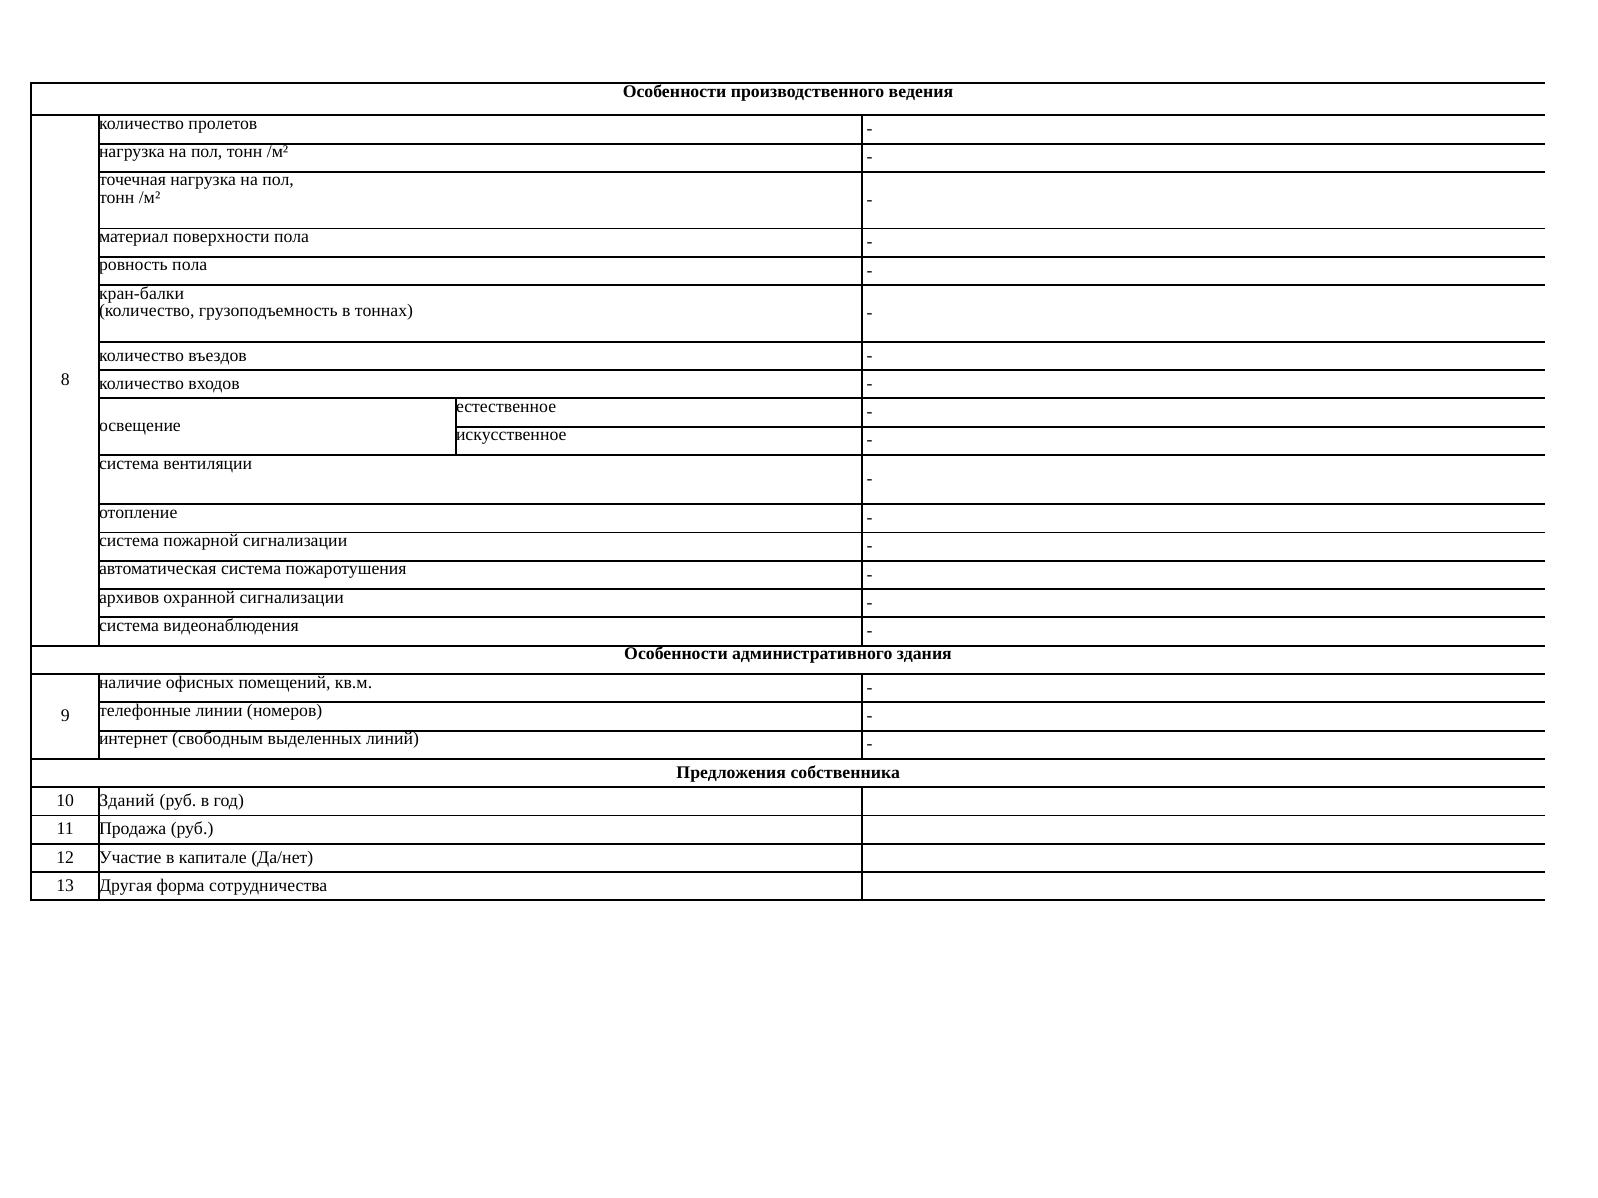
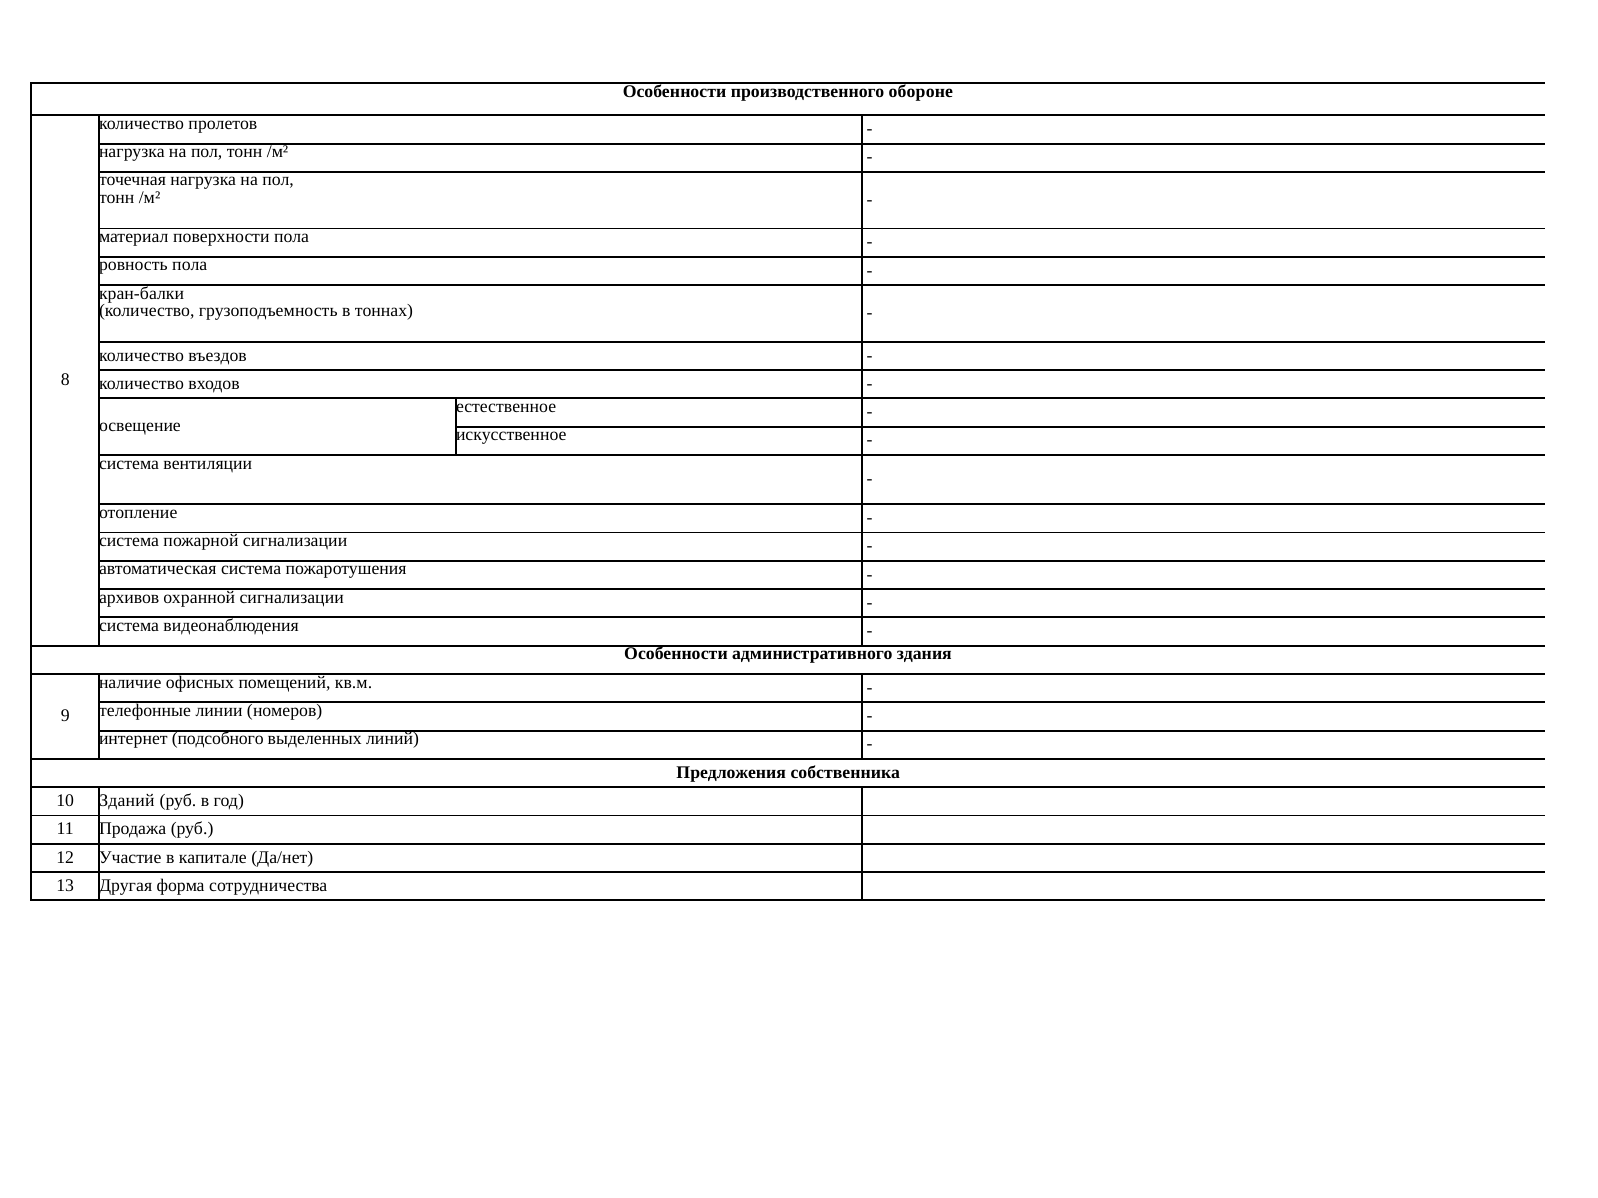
ведения: ведения -> обороне (921, 91)
свободным: свободным -> подсобного (218, 739)
